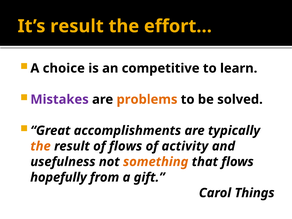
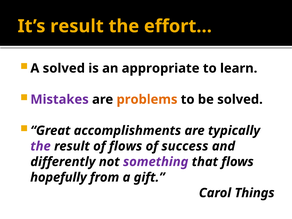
A choice: choice -> solved (64, 68)
competitive: competitive -> appropriate (161, 68)
the colour: orange -> purple (41, 146)
activity: activity -> success (185, 146)
usefulness: usefulness -> differently (63, 162)
something colour: orange -> purple (156, 162)
